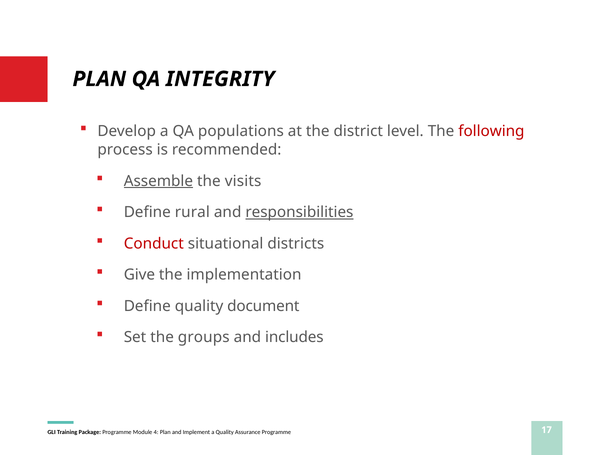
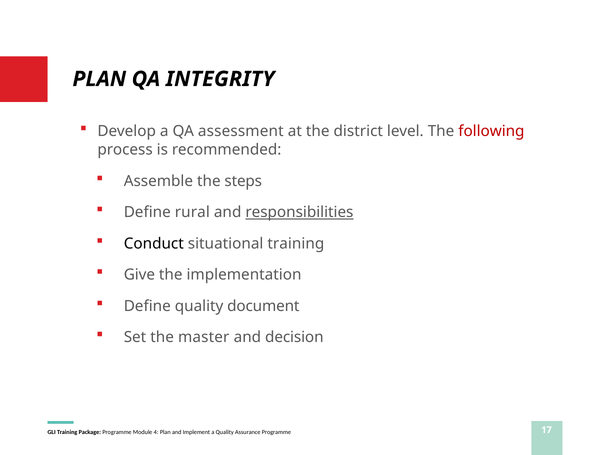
populations: populations -> assessment (241, 131)
Assemble underline: present -> none (158, 181)
visits: visits -> steps (243, 181)
Conduct colour: red -> black (154, 243)
situational districts: districts -> training (296, 243)
groups: groups -> master (204, 337)
includes: includes -> decision (294, 337)
